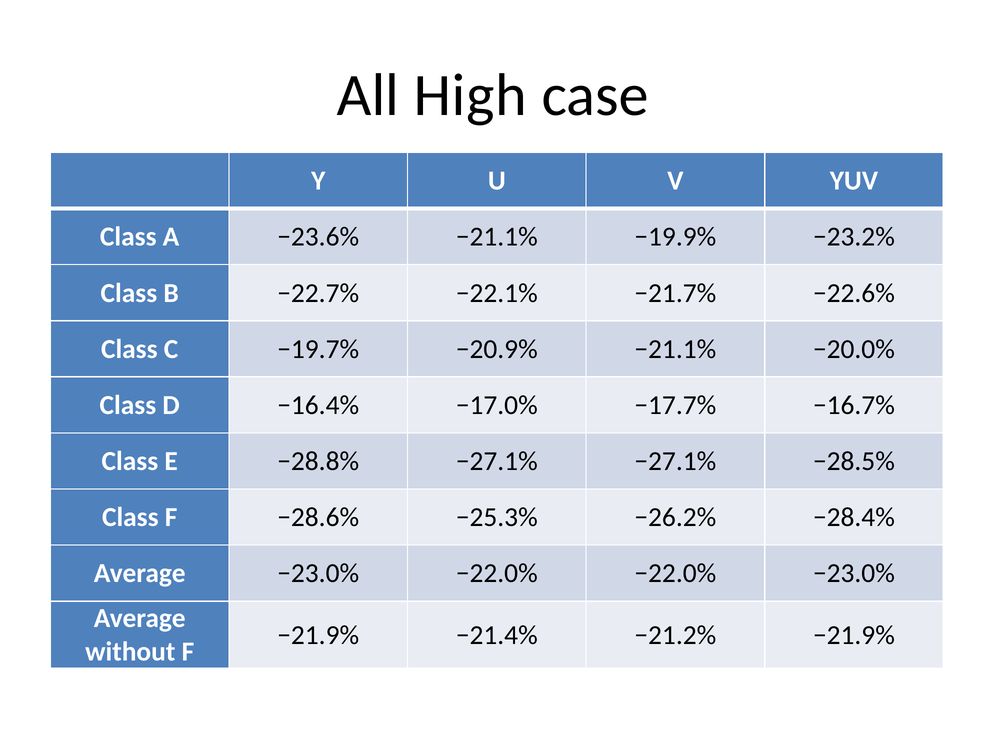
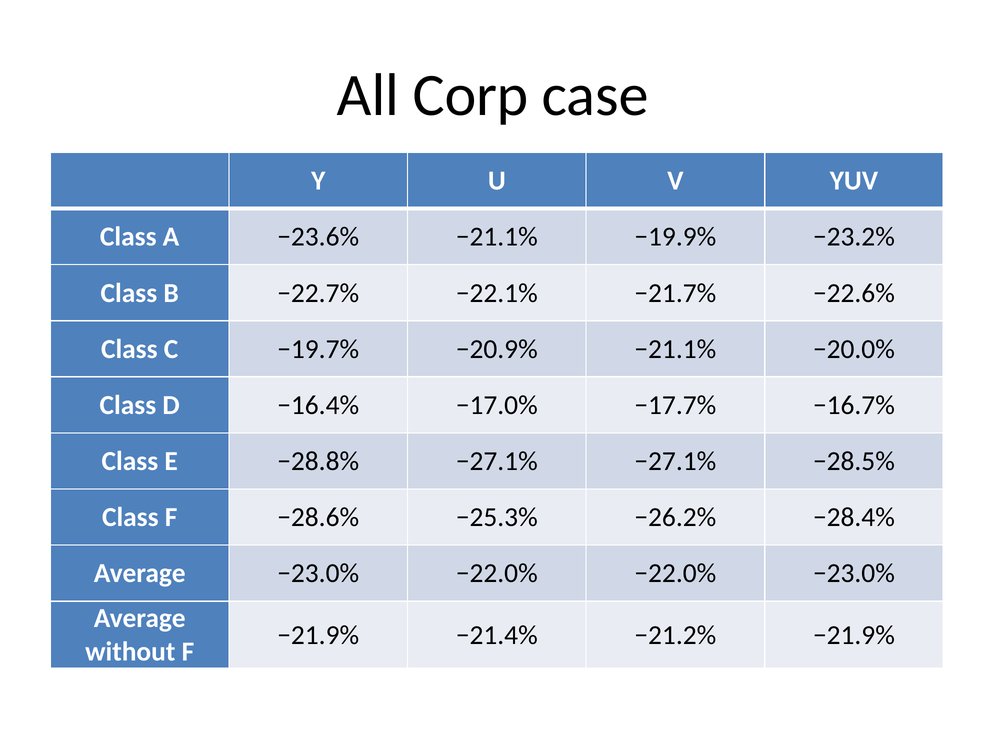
High: High -> Corp (471, 95)
